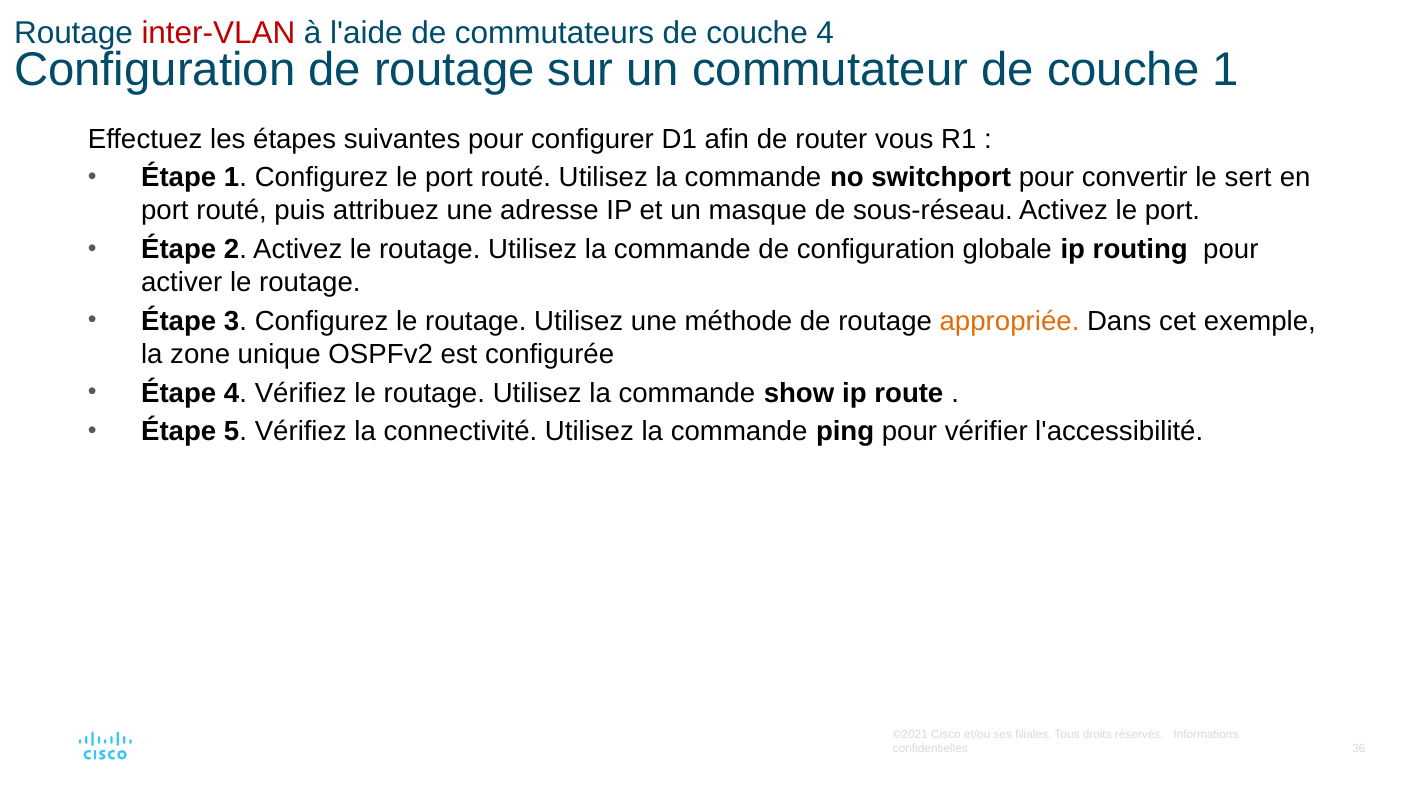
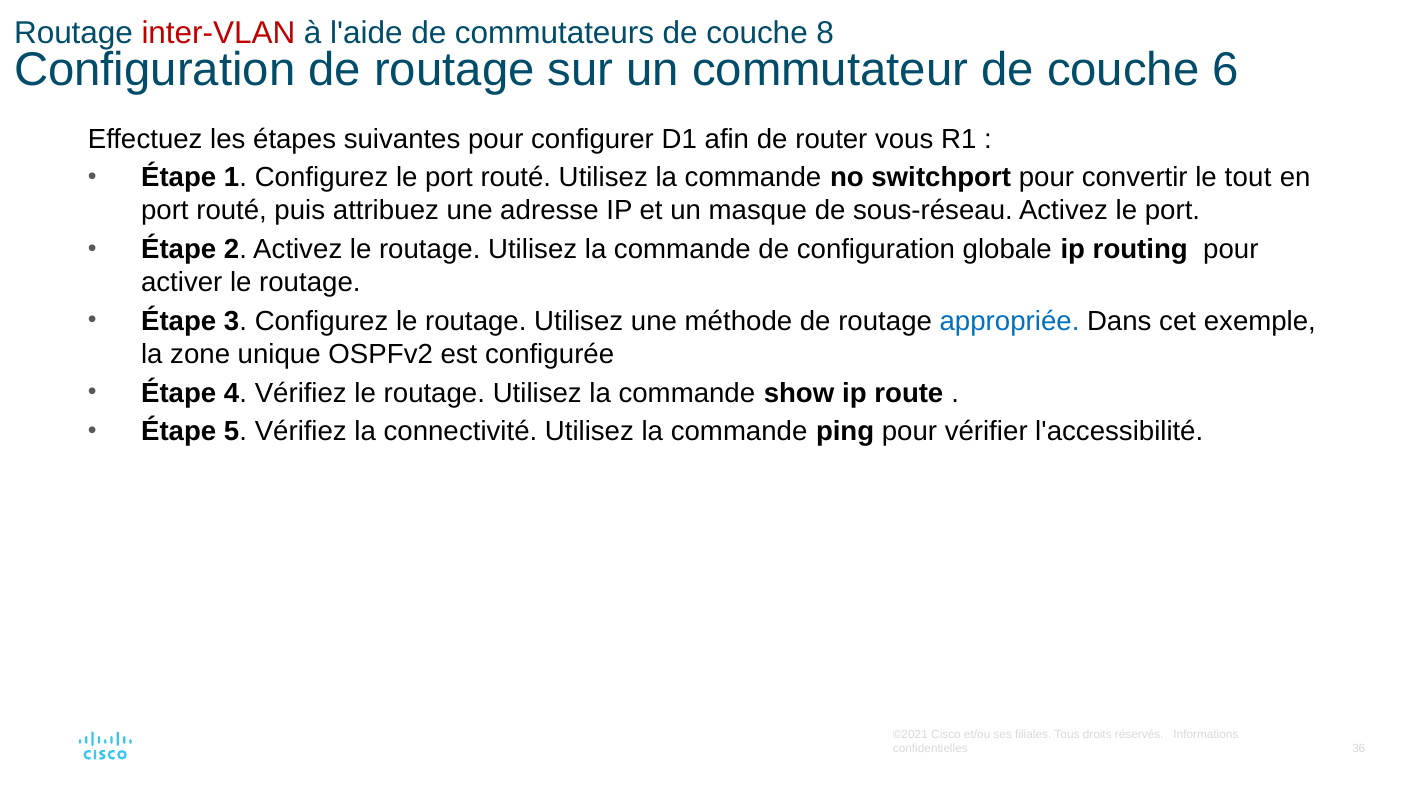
couche 4: 4 -> 8 (825, 33)
couche 1: 1 -> 6 (1226, 70)
sert: sert -> tout (1248, 178)
appropriée colour: orange -> blue (1009, 321)
